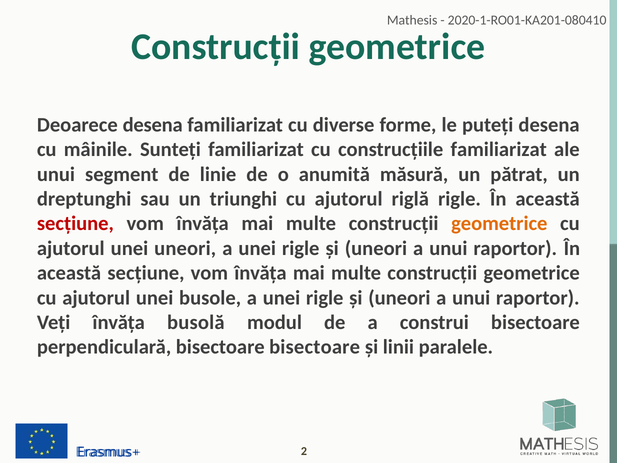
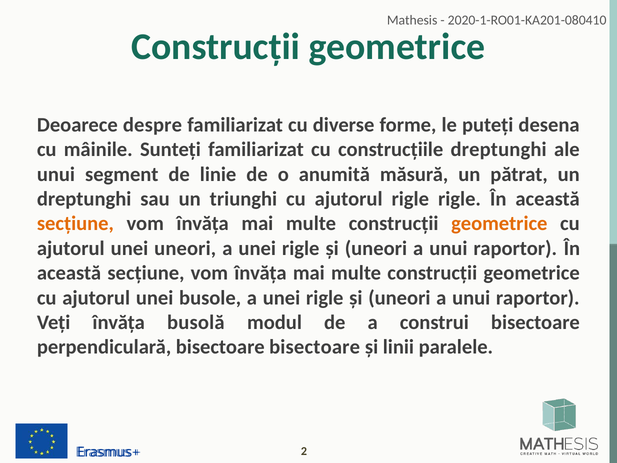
Deoarece desena: desena -> despre (152, 125)
construcțiile familiarizat: familiarizat -> dreptunghi (499, 149)
ajutorul riglă: riglă -> rigle (410, 199)
secțiune colour: red -> orange (75, 224)
